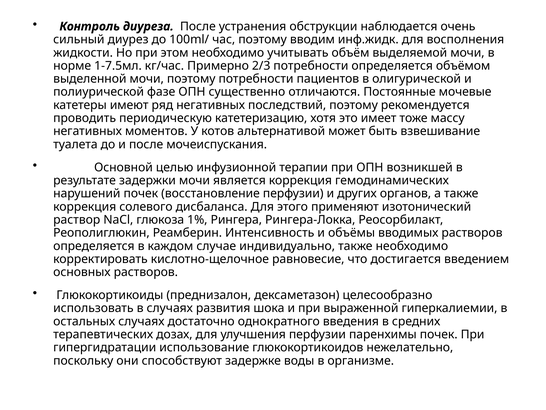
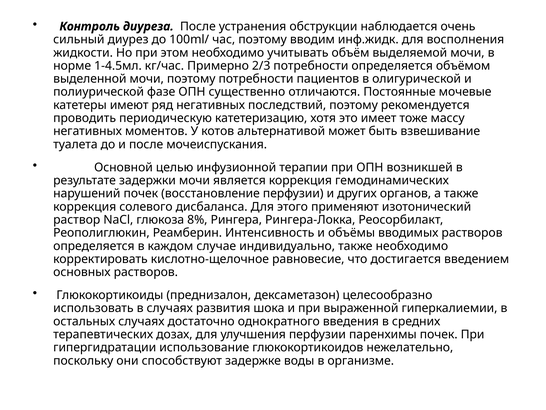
1-7.5мл: 1-7.5мл -> 1-4.5мл (118, 66)
1%: 1% -> 8% (197, 220)
